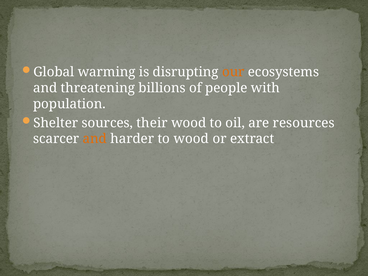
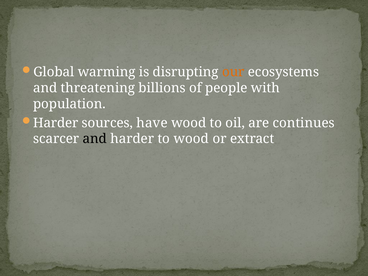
Shelter: Shelter -> Harder (56, 123)
their: their -> have (152, 123)
resources: resources -> continues (304, 123)
and colour: orange -> black (95, 139)
